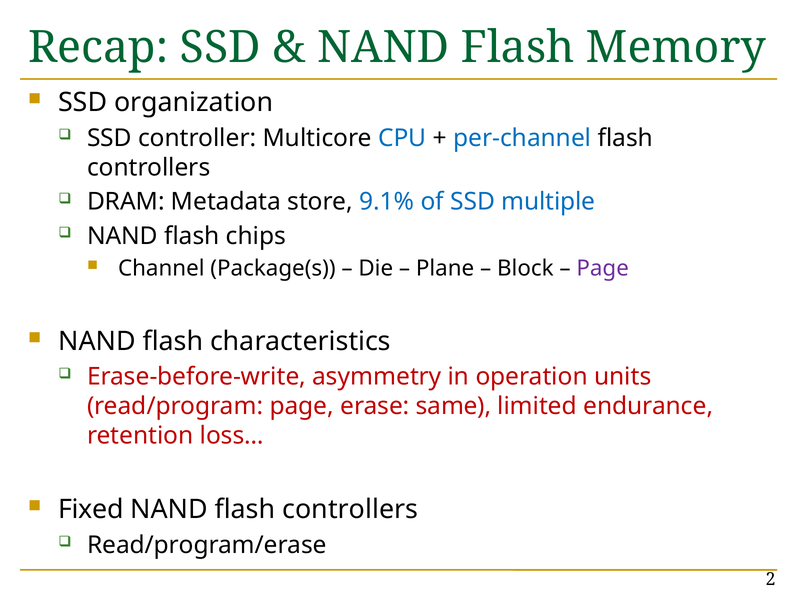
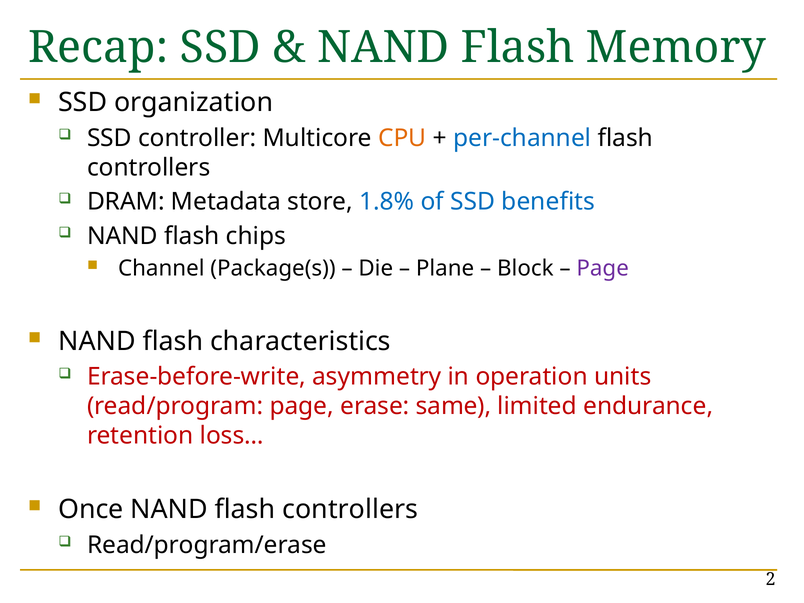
CPU colour: blue -> orange (402, 138)
9.1%: 9.1% -> 1.8% (387, 202)
multiple: multiple -> benefits (548, 202)
Fixed: Fixed -> Once (91, 510)
